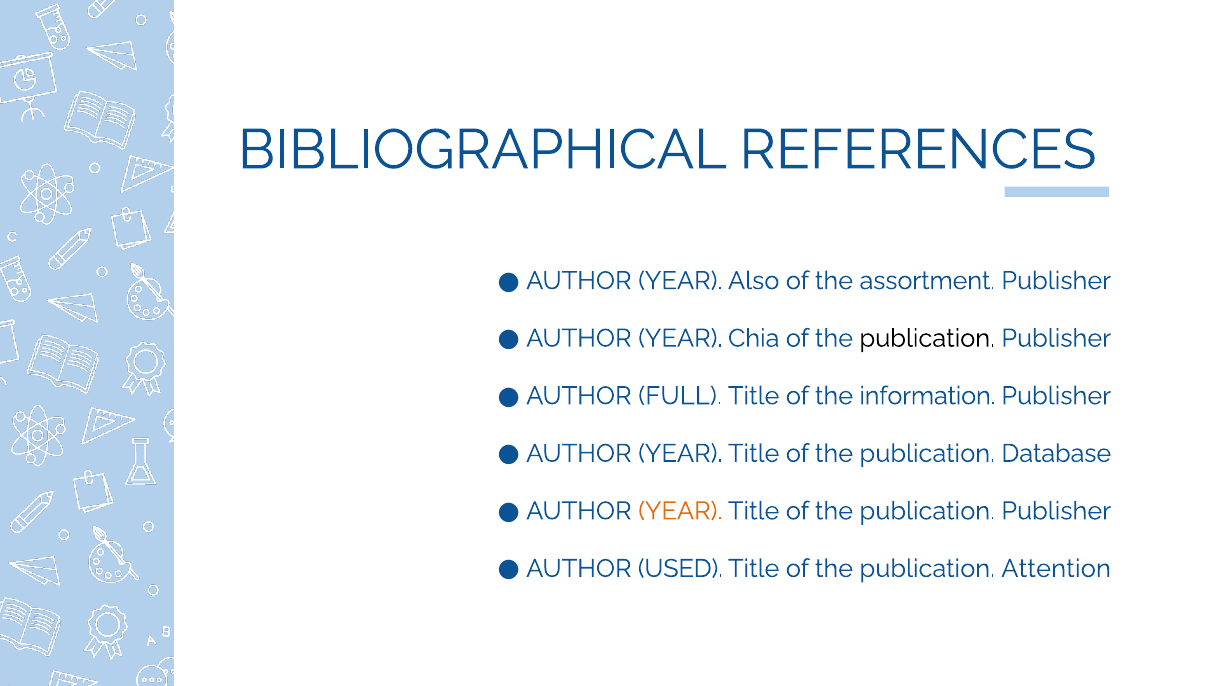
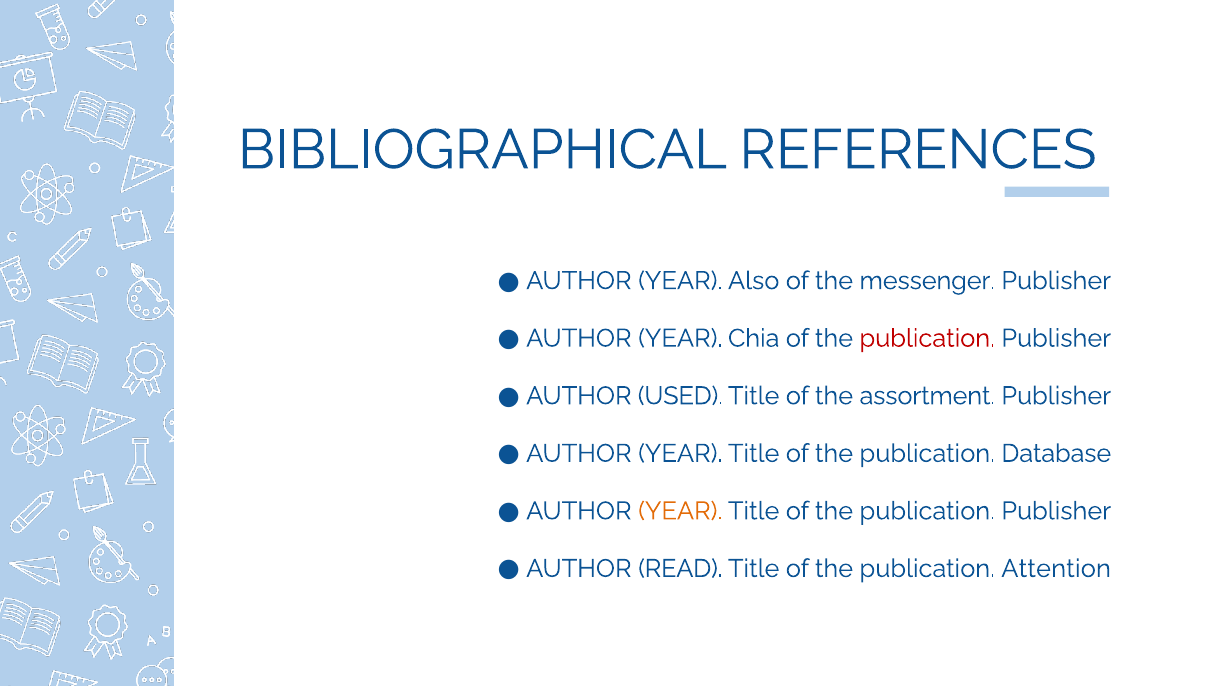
assortment: assortment -> messenger (927, 281)
publication colour: black -> red (927, 338)
FULL: FULL -> USED (680, 396)
information: information -> assortment (927, 396)
USED: USED -> READ (680, 569)
